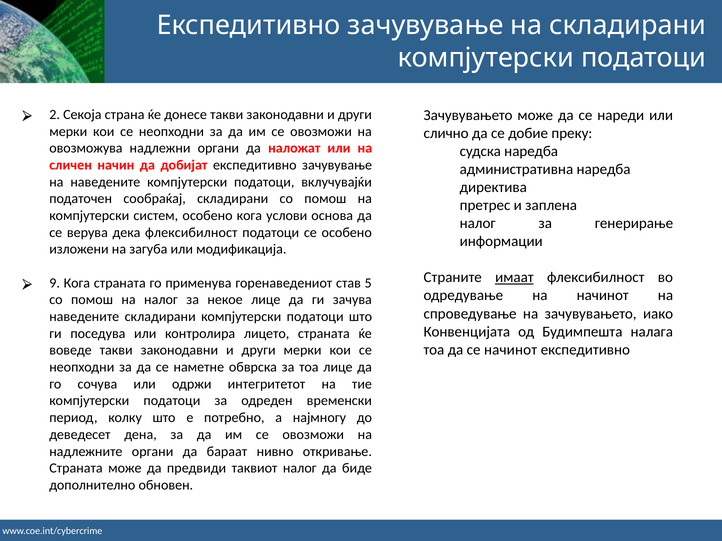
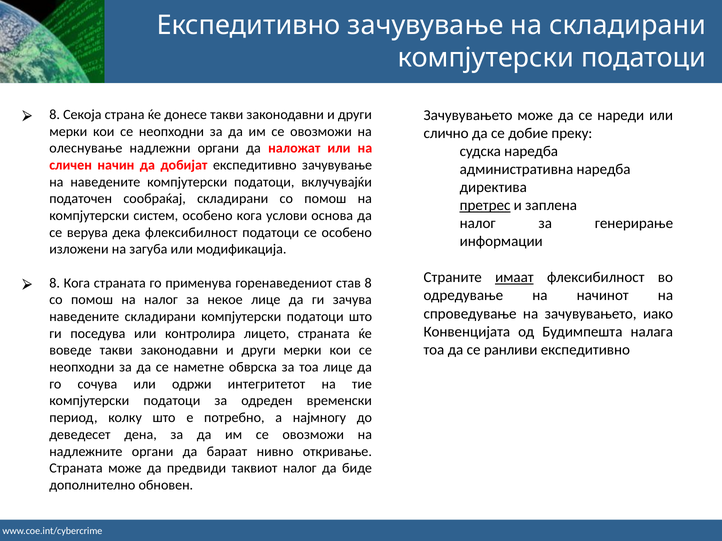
2: 2 -> 8 (55, 115)
овозможува: овозможува -> олеснување (86, 148)
претрес underline: none -> present (485, 206)
9: 9 -> 8 (55, 283)
став 5: 5 -> 8 (368, 283)
се начинот: начинот -> ранливи (511, 350)
